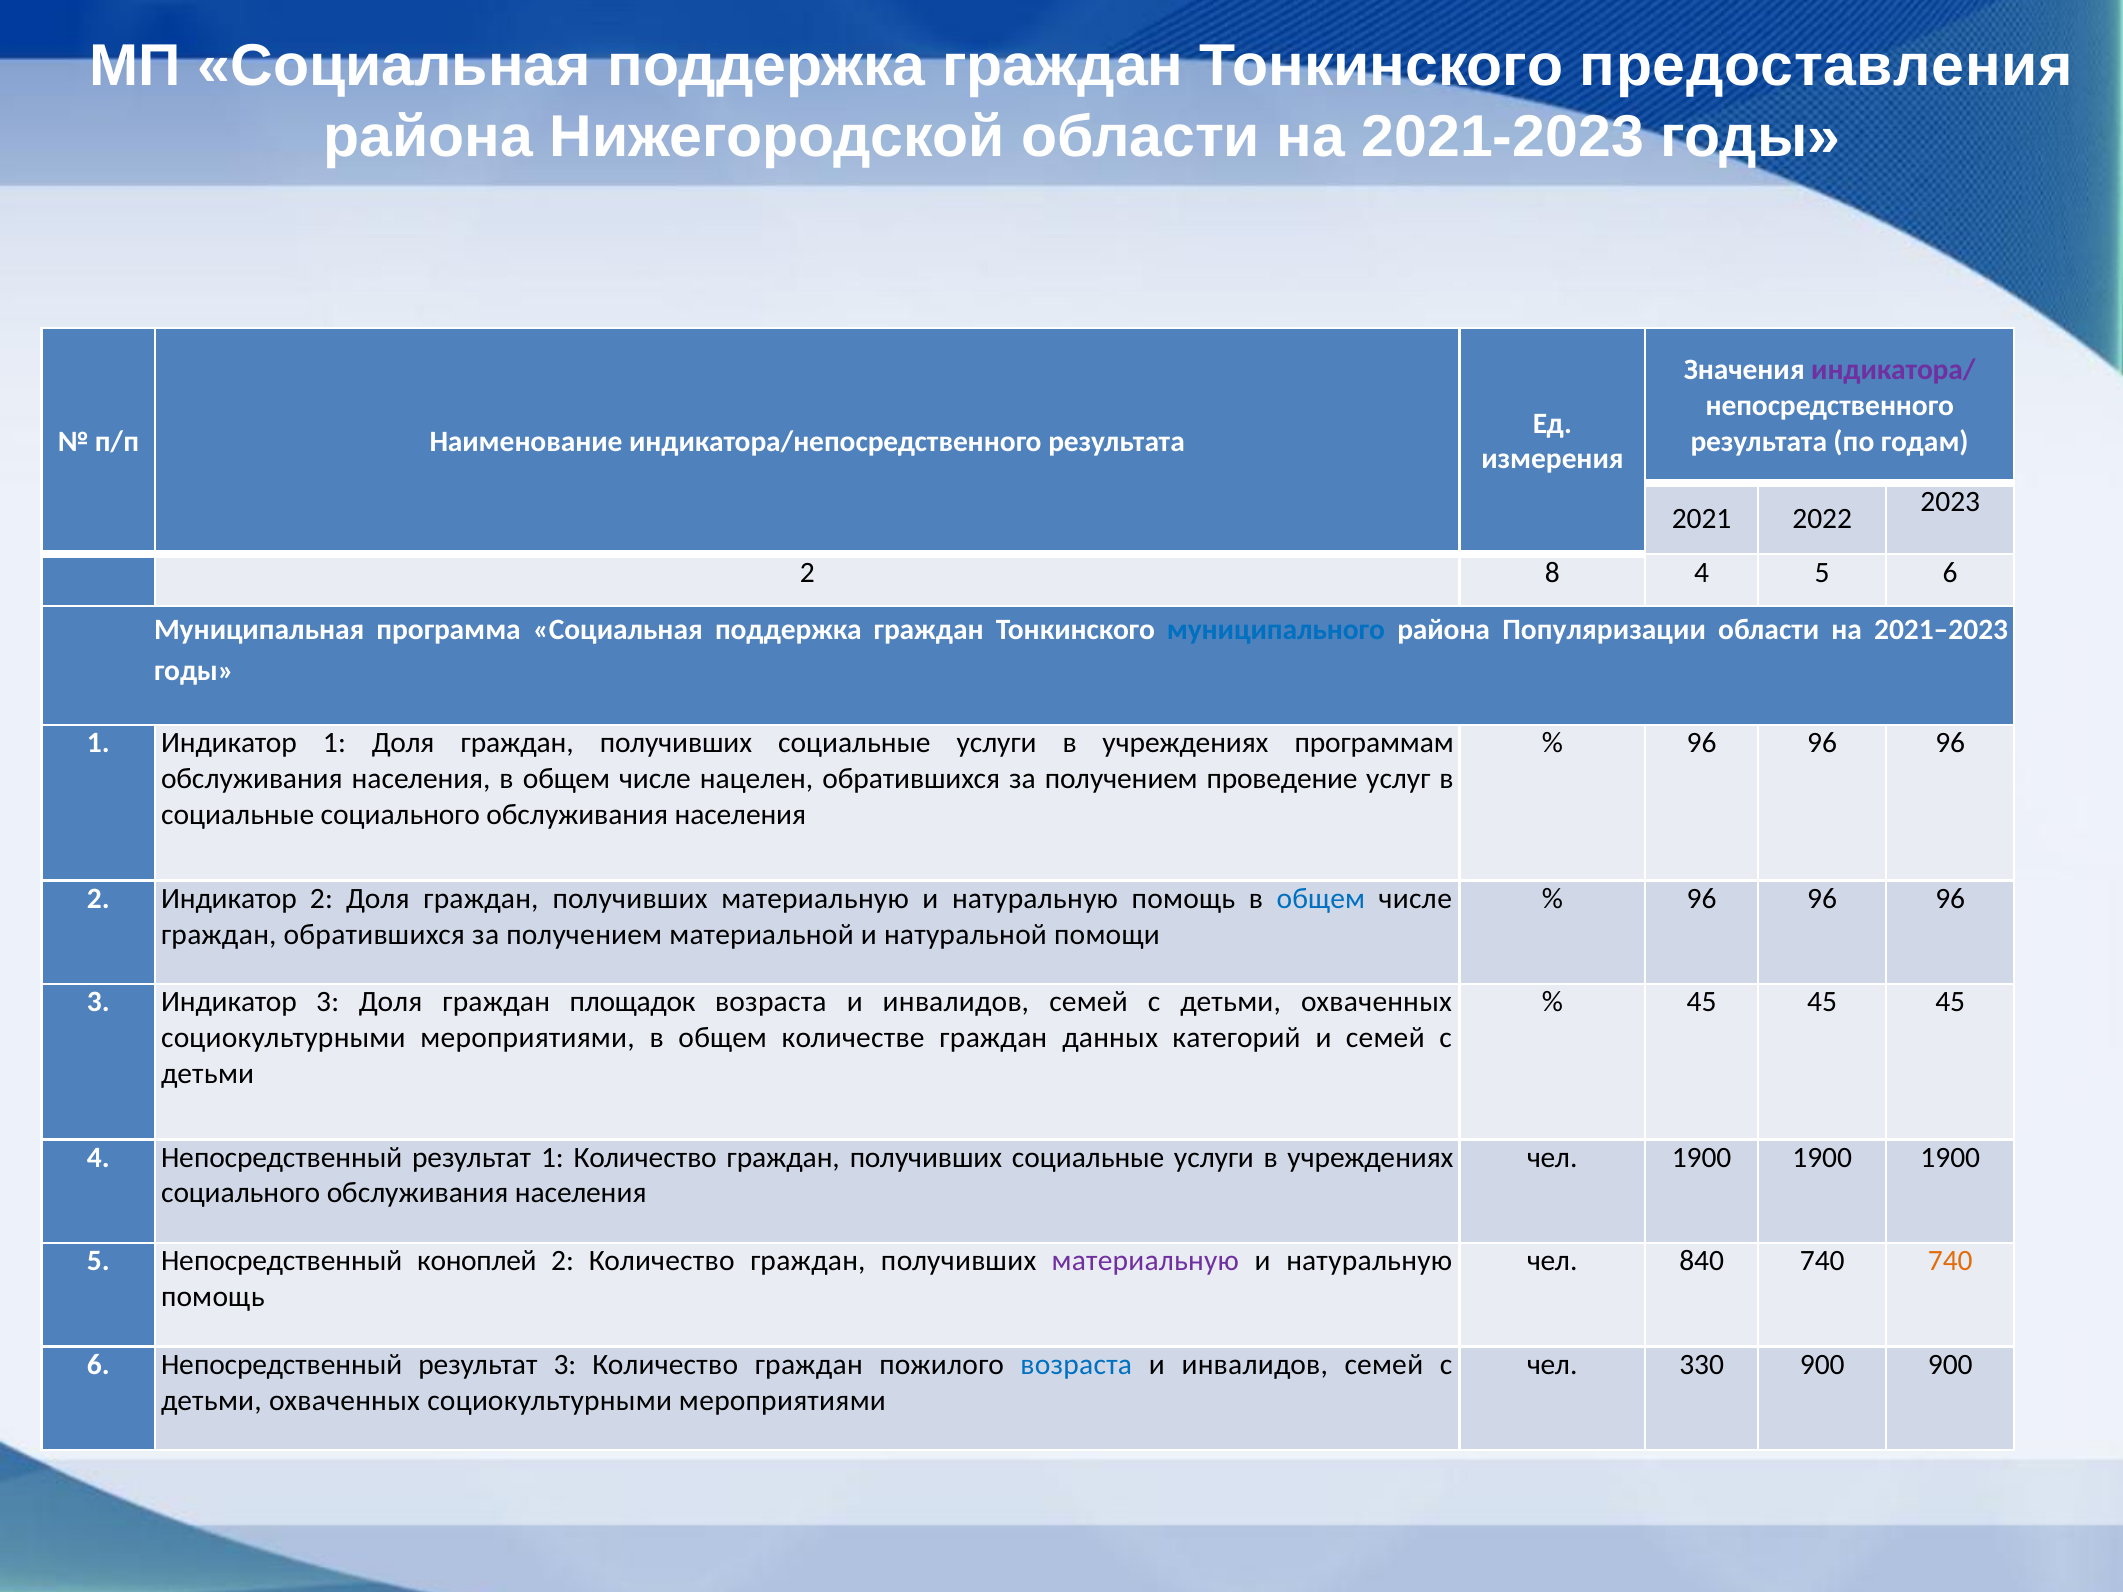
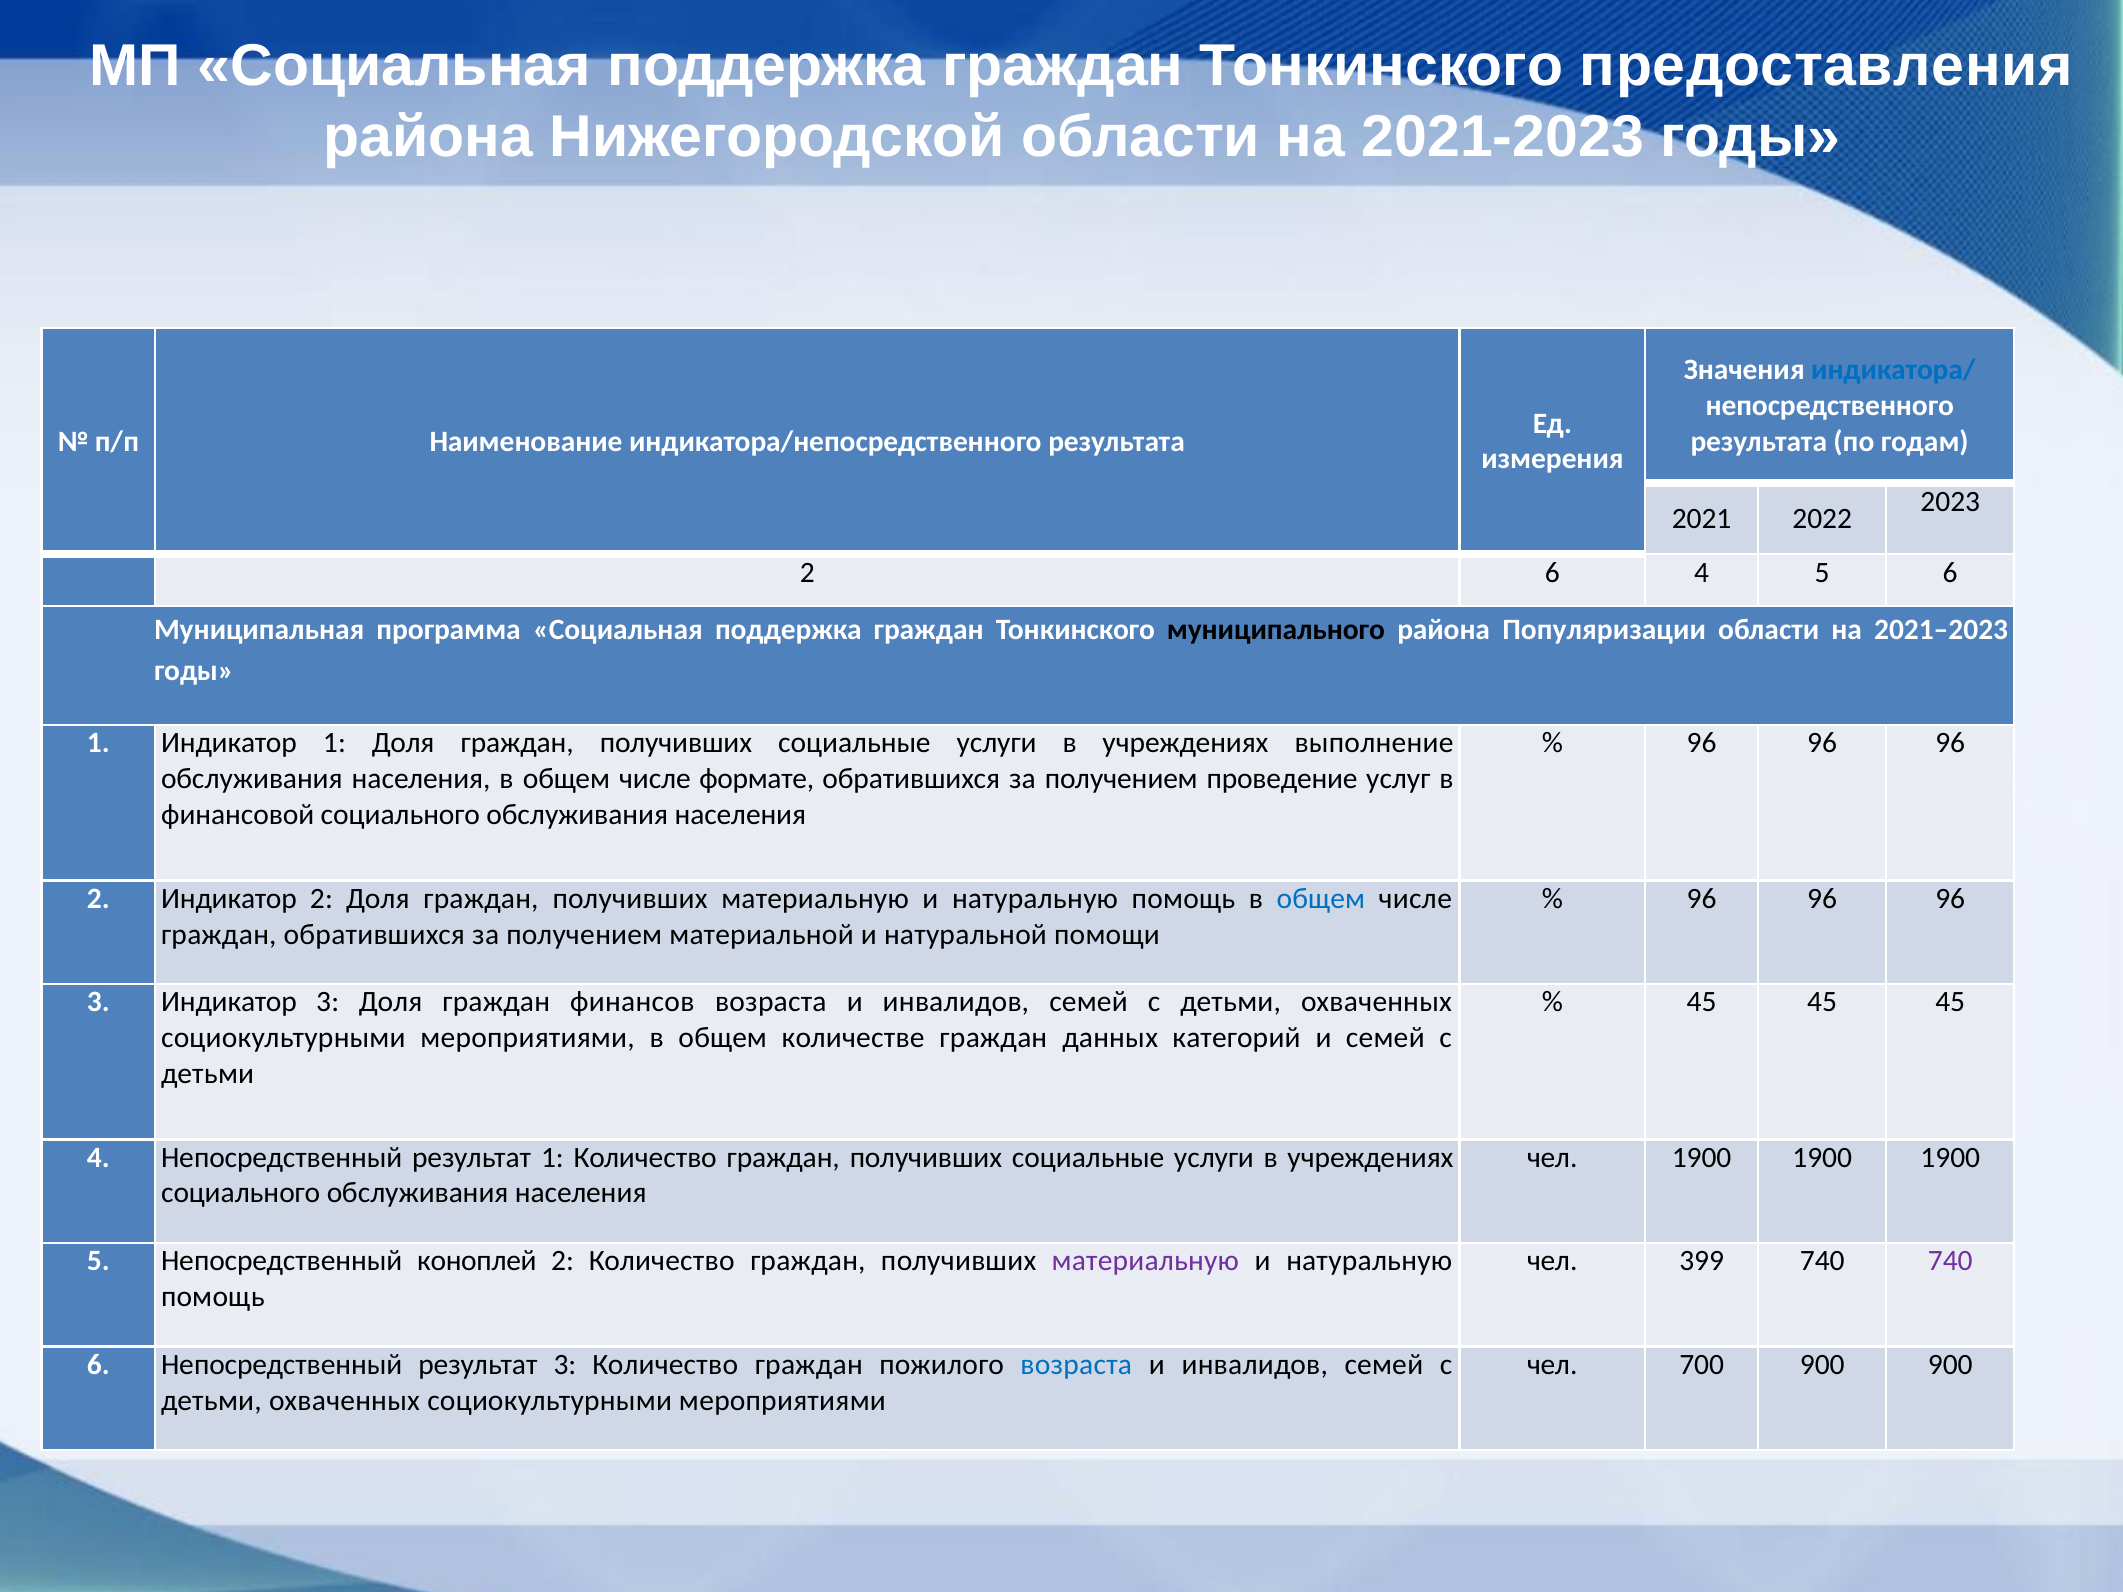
индикатора/ colour: purple -> blue (1893, 370)
2 8: 8 -> 6 (1552, 572)
муниципального colour: blue -> black (1276, 630)
программам: программам -> выполнение (1374, 743)
нацелен: нацелен -> формате (757, 779)
социальные: социальные -> финансовой (238, 815)
площадок: площадок -> финансов (632, 1002)
840: 840 -> 399 (1702, 1261)
740 colour: orange -> purple (1950, 1261)
330: 330 -> 700 (1702, 1365)
